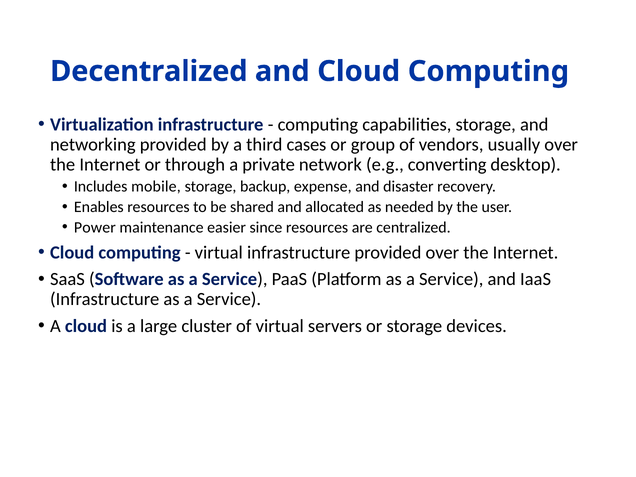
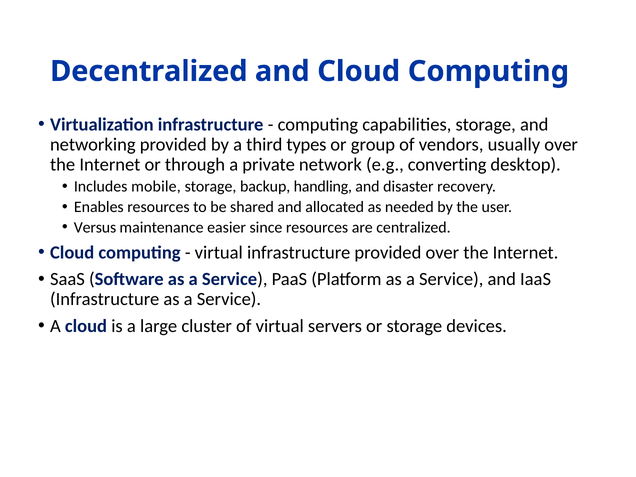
cases: cases -> types (306, 144)
expense: expense -> handling (323, 186)
Power: Power -> Versus (95, 227)
